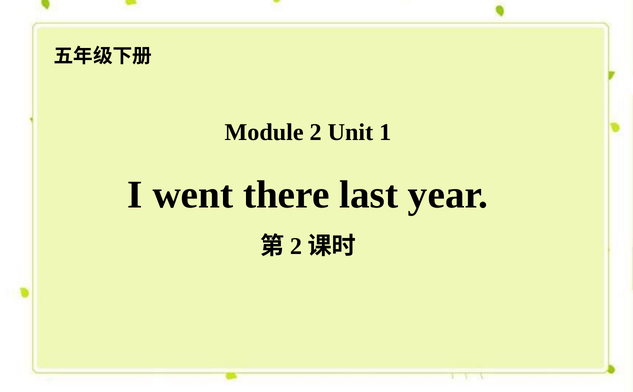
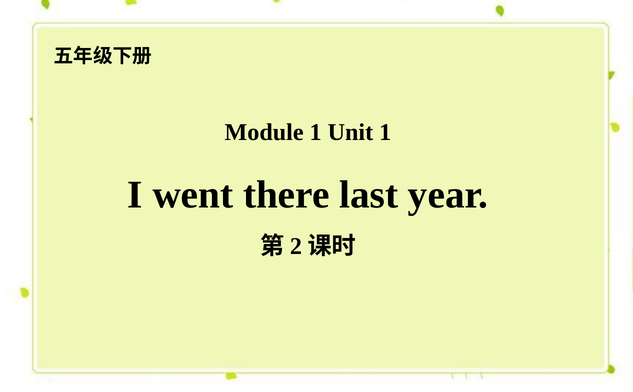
Module 2: 2 -> 1 (316, 132)
